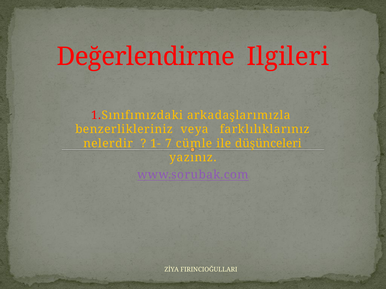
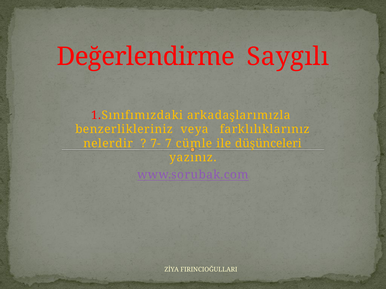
Ilgileri: Ilgileri -> Saygılı (288, 57)
1-: 1- -> 7- (156, 144)
